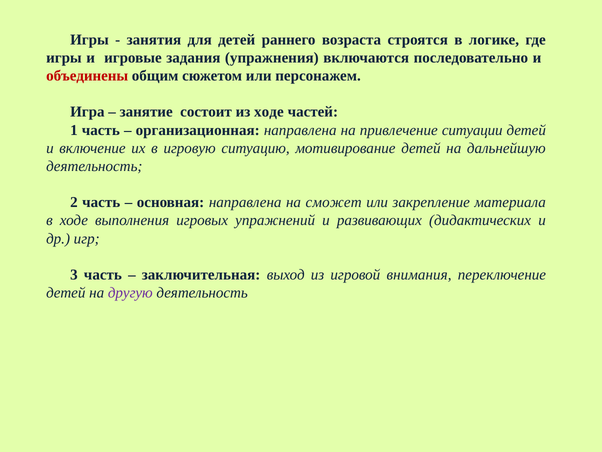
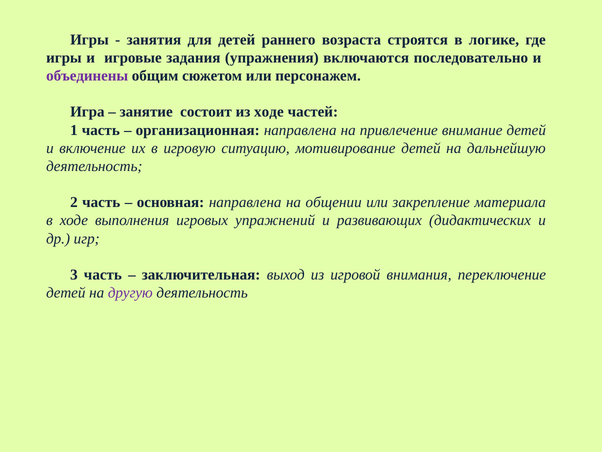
объединены colour: red -> purple (87, 76)
ситуации: ситуации -> внимание (472, 130)
сможет: сможет -> общении (334, 202)
